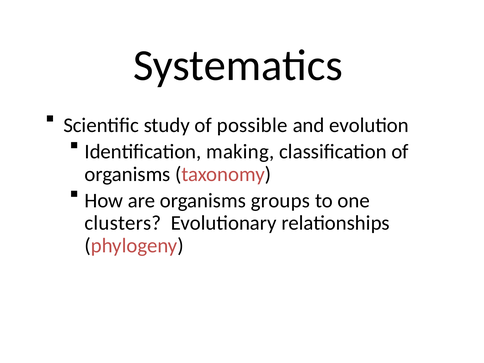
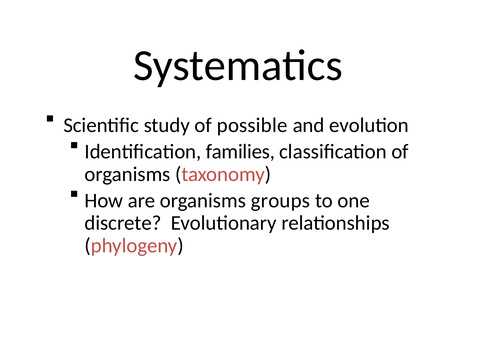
making: making -> families (240, 152)
clusters: clusters -> discrete (123, 223)
